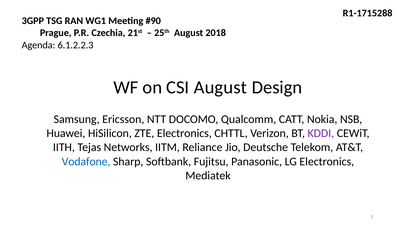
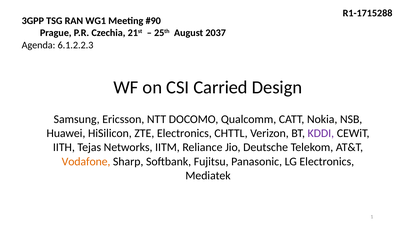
2018: 2018 -> 2037 (216, 33)
CSI August: August -> Carried (221, 87)
Vodafone colour: blue -> orange (86, 162)
